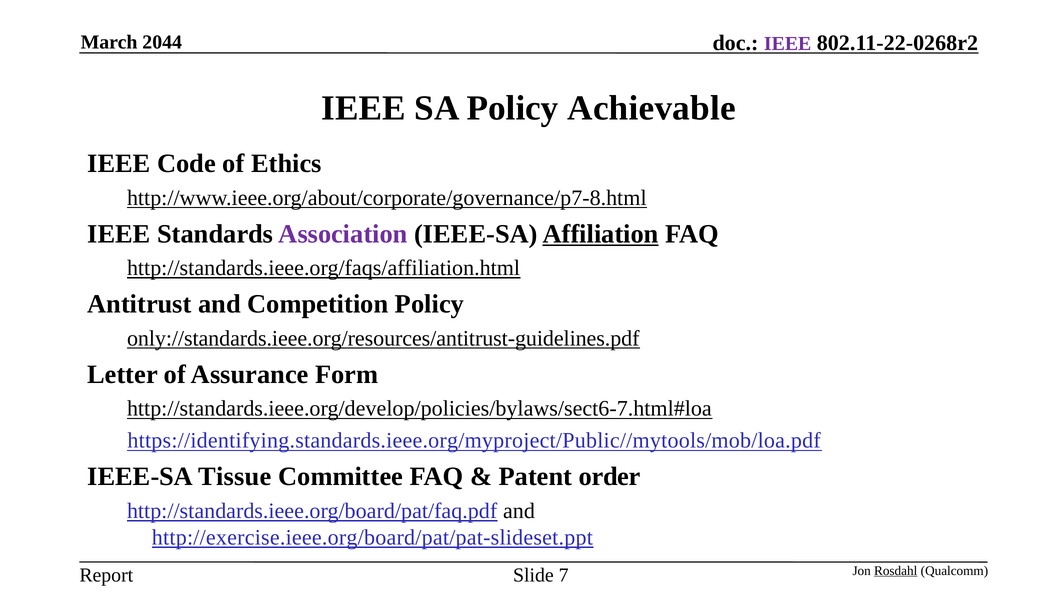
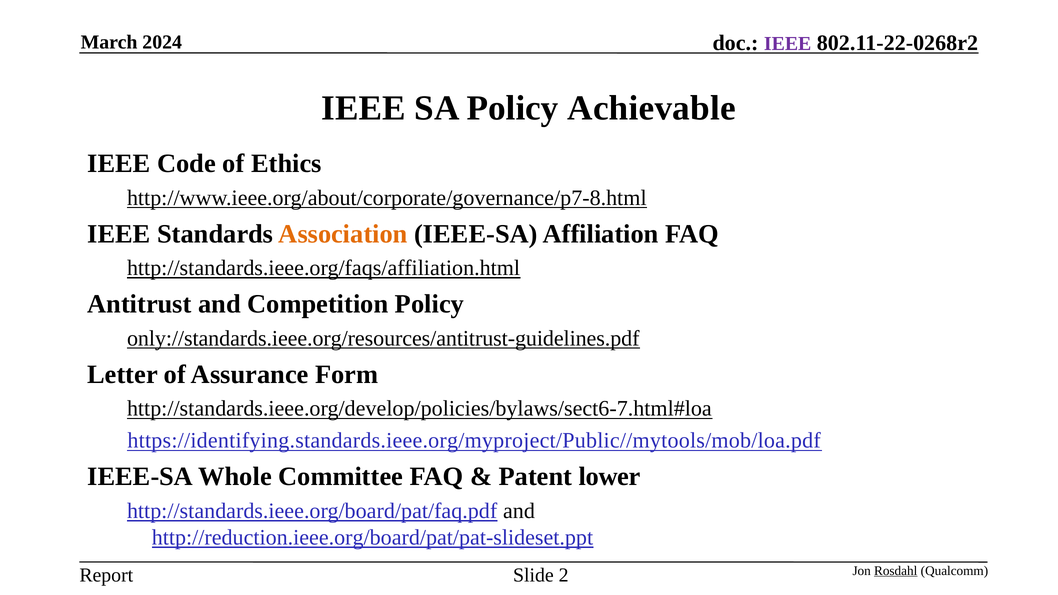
2044: 2044 -> 2024 (162, 42)
Association colour: purple -> orange (343, 234)
Affiliation underline: present -> none (601, 234)
Tissue: Tissue -> Whole (235, 477)
order: order -> lower (610, 477)
http://exercise.ieee.org/board/pat/pat-slideset.ppt: http://exercise.ieee.org/board/pat/pat-slideset.ppt -> http://reduction.ieee.org/board/pat/pat-slideset.ppt (372, 538)
7: 7 -> 2 (564, 575)
